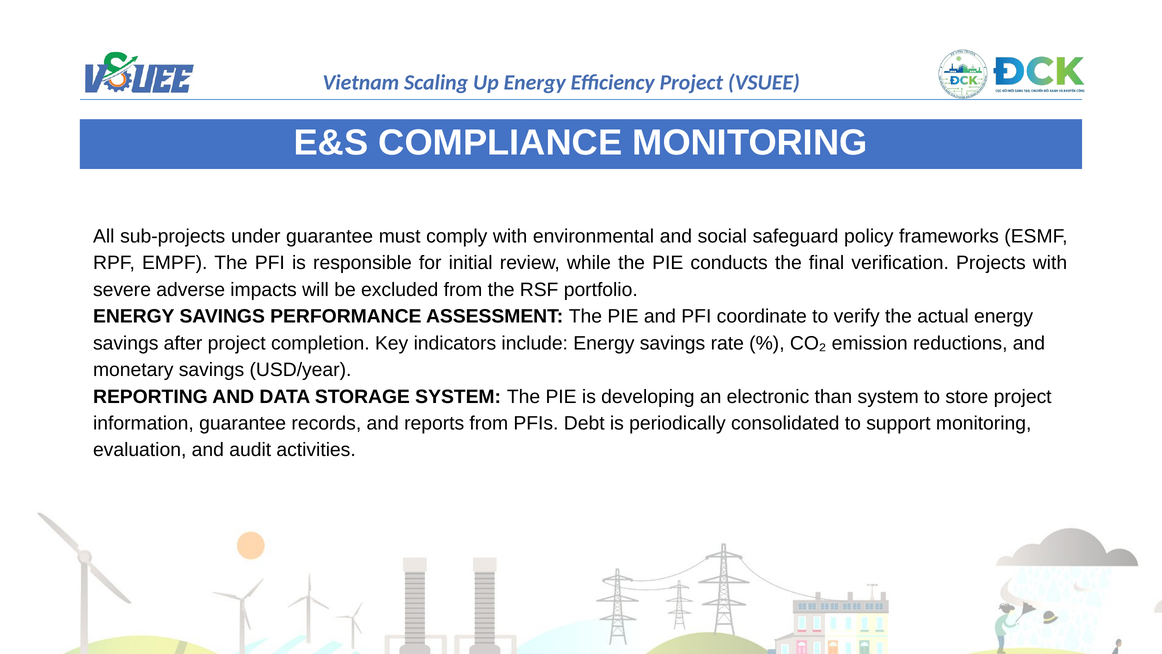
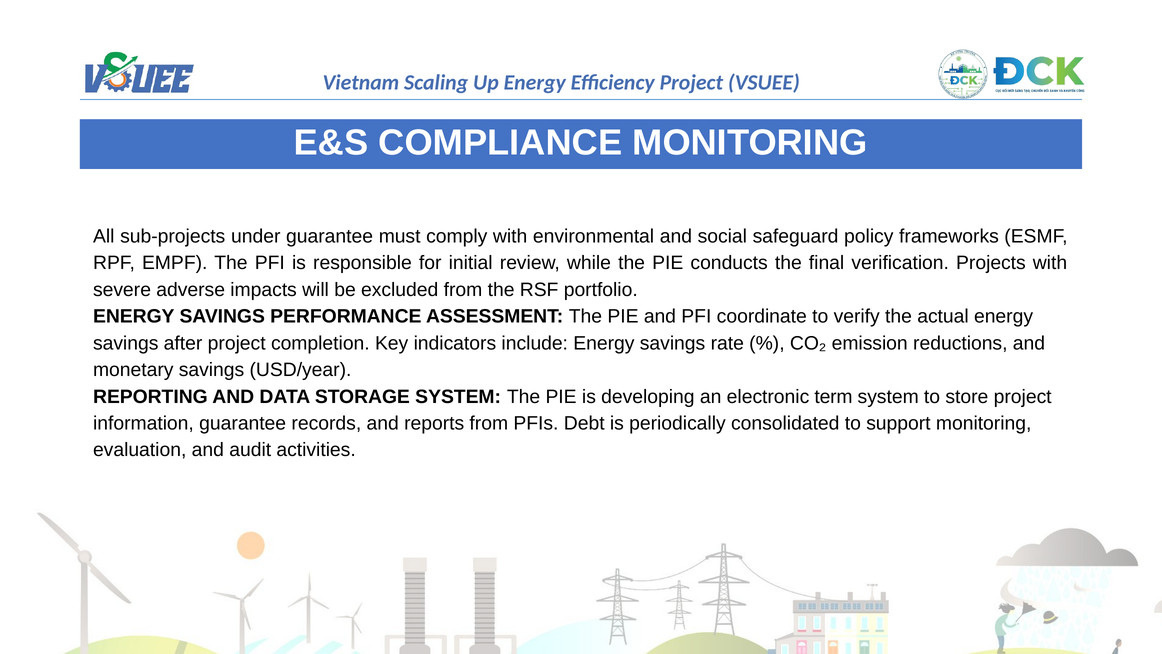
than: than -> term (834, 396)
